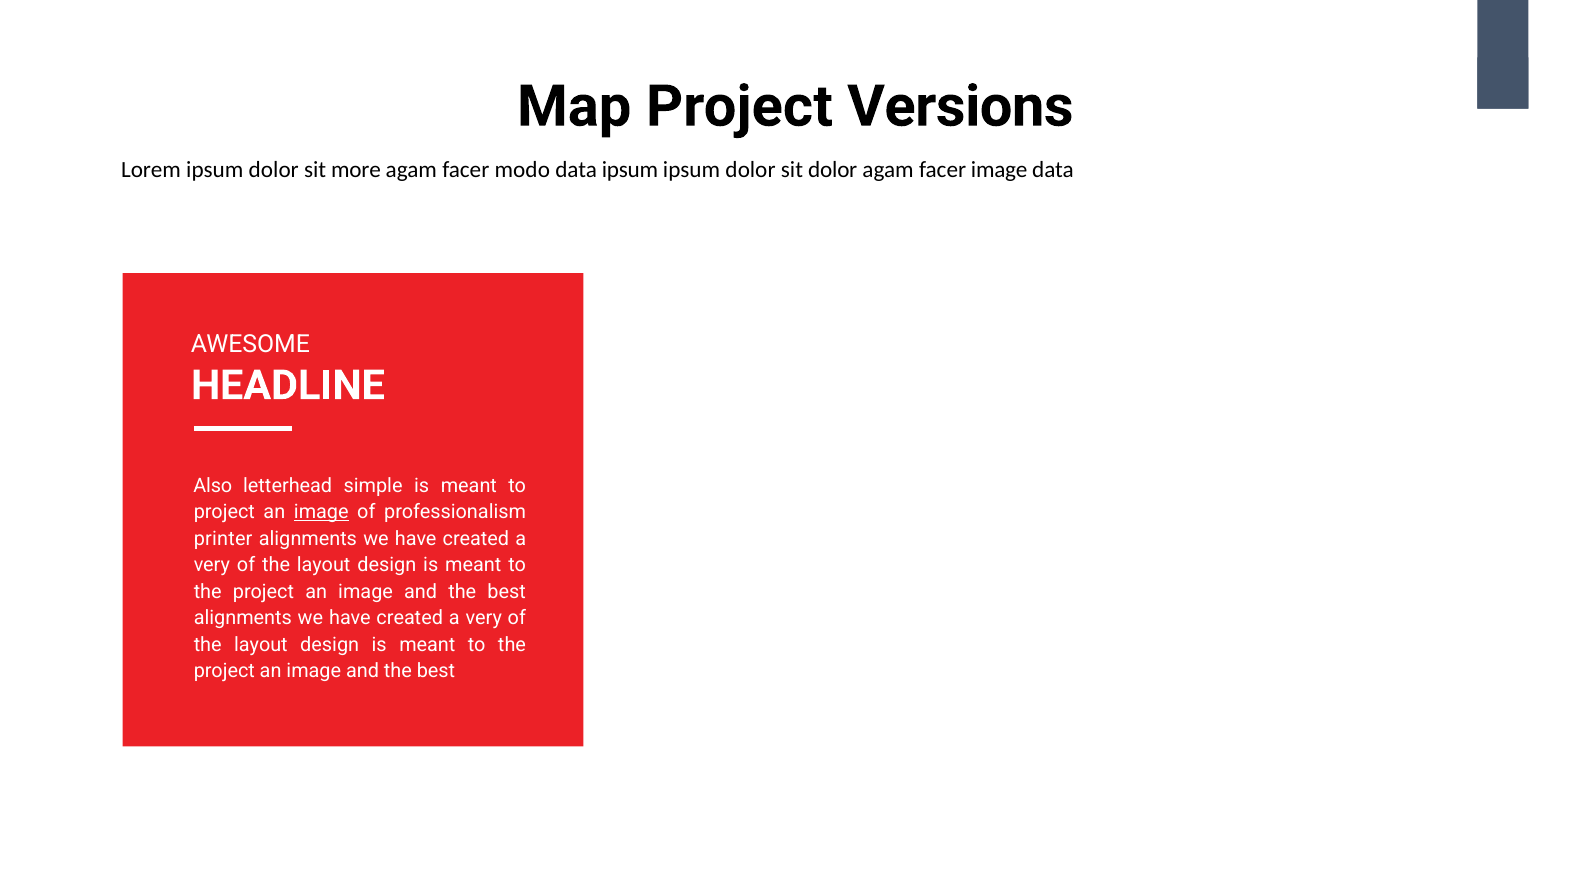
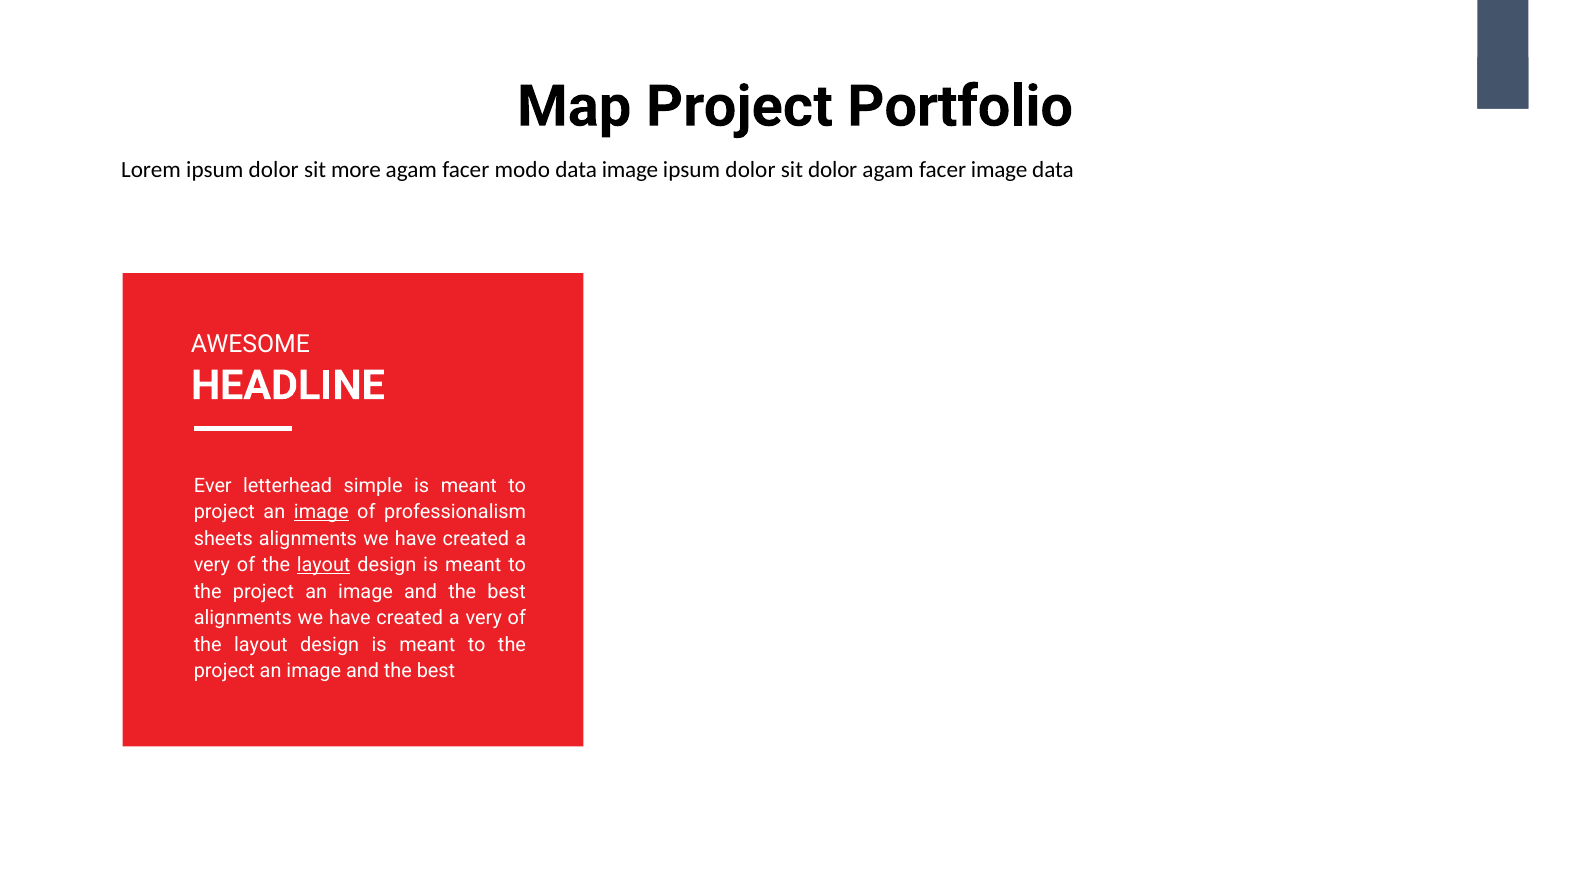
Versions: Versions -> Portfolio (960, 107)
data ipsum: ipsum -> image (630, 169)
Also: Also -> Ever (213, 486)
printer: printer -> sheets (223, 539)
layout underline: none -> present (324, 565)
